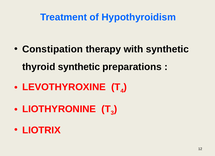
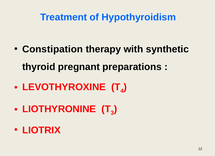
thyroid synthetic: synthetic -> pregnant (79, 67)
